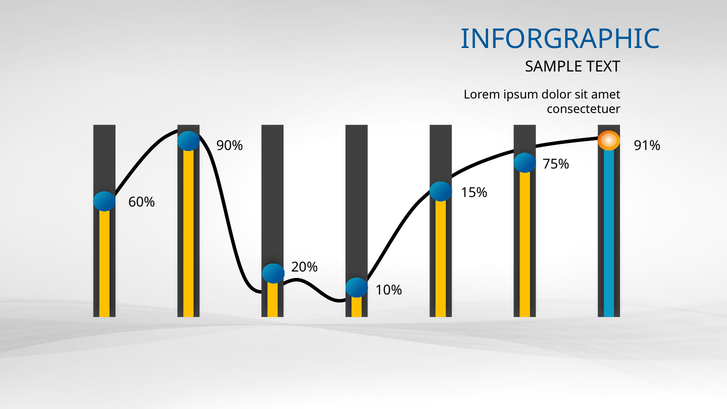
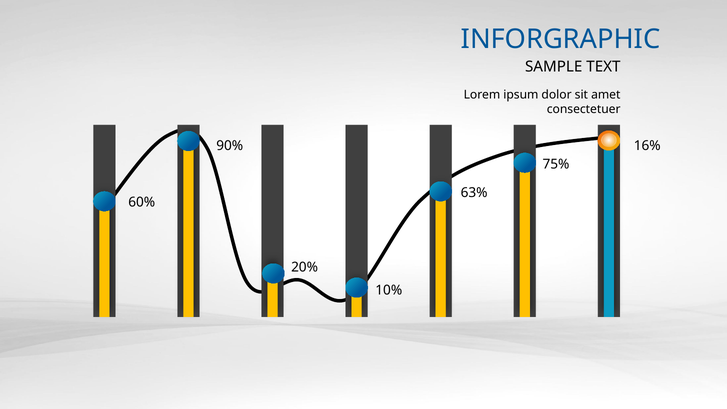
91%: 91% -> 16% (647, 146)
15%: 15% -> 63% (474, 193)
